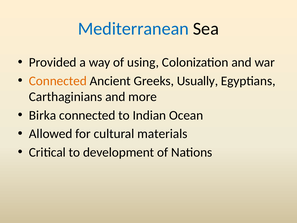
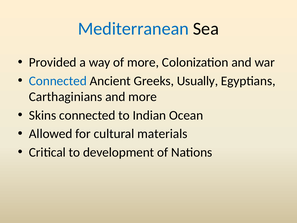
of using: using -> more (143, 62)
Connected colour: orange -> blue (58, 81)
Birka: Birka -> Skins (43, 115)
